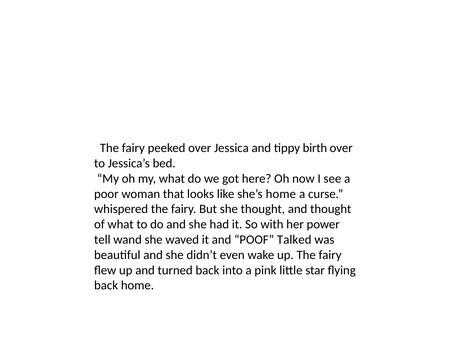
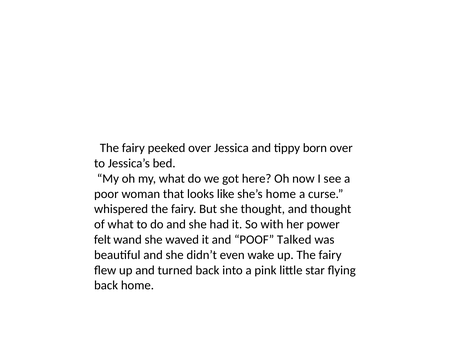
birth: birth -> born (315, 148)
tell: tell -> felt (102, 239)
